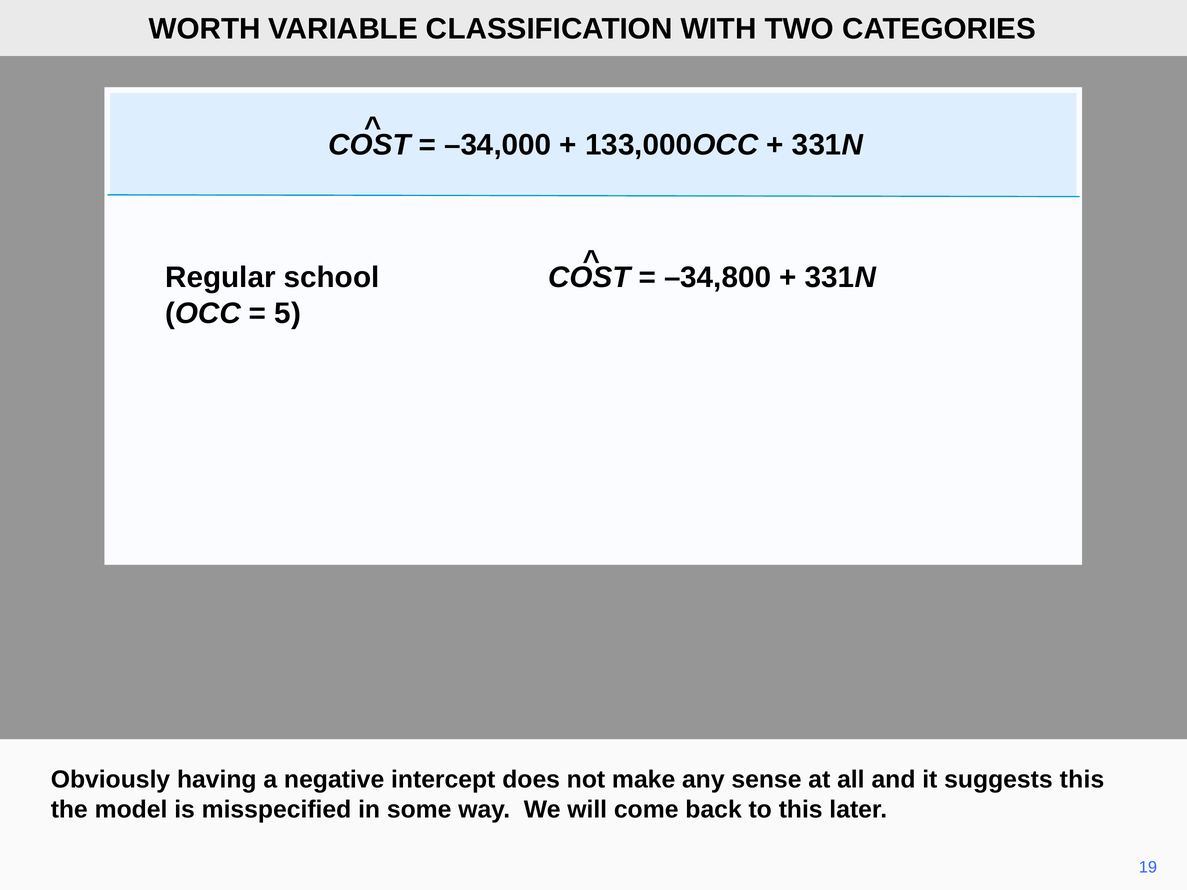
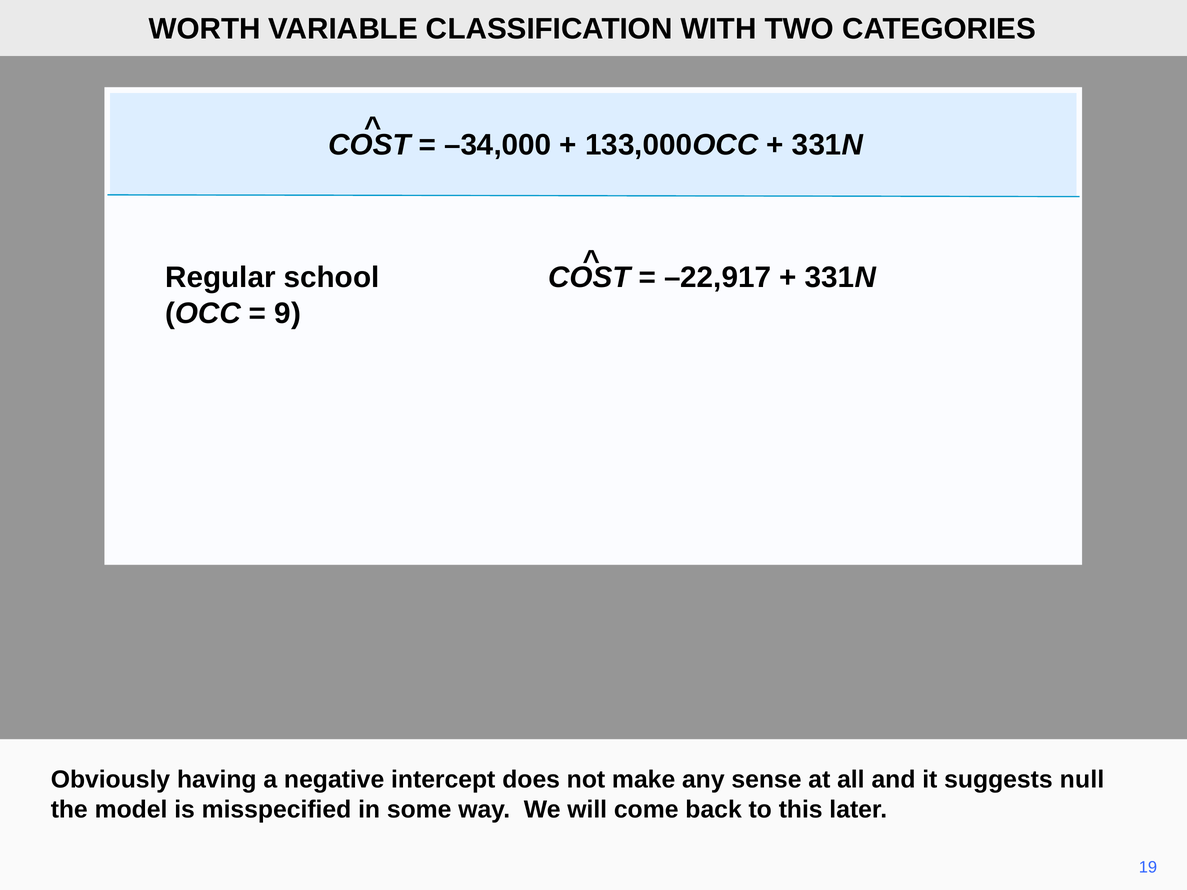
–34,800: –34,800 -> –22,917 (718, 278)
5: 5 -> 9 (288, 313)
suggests this: this -> null (1082, 780)
